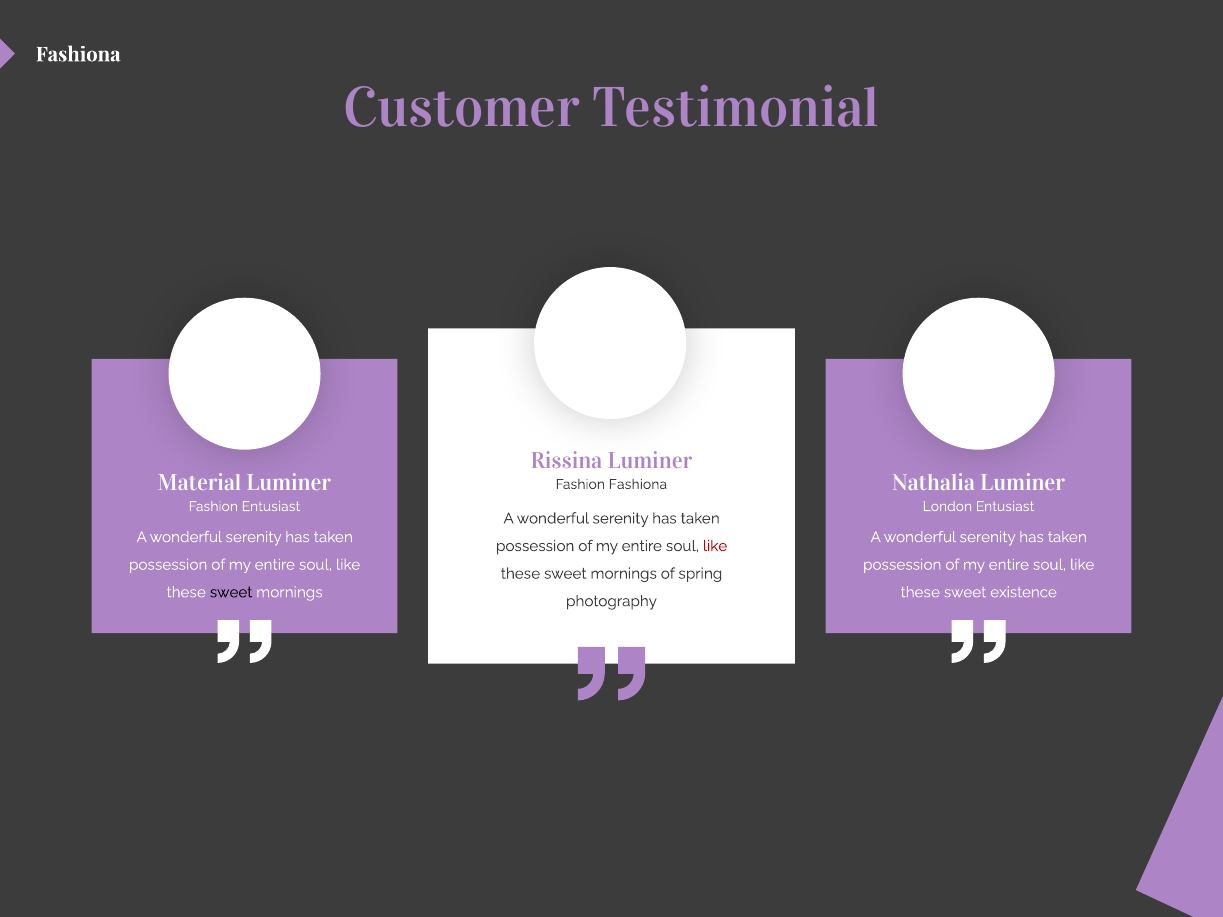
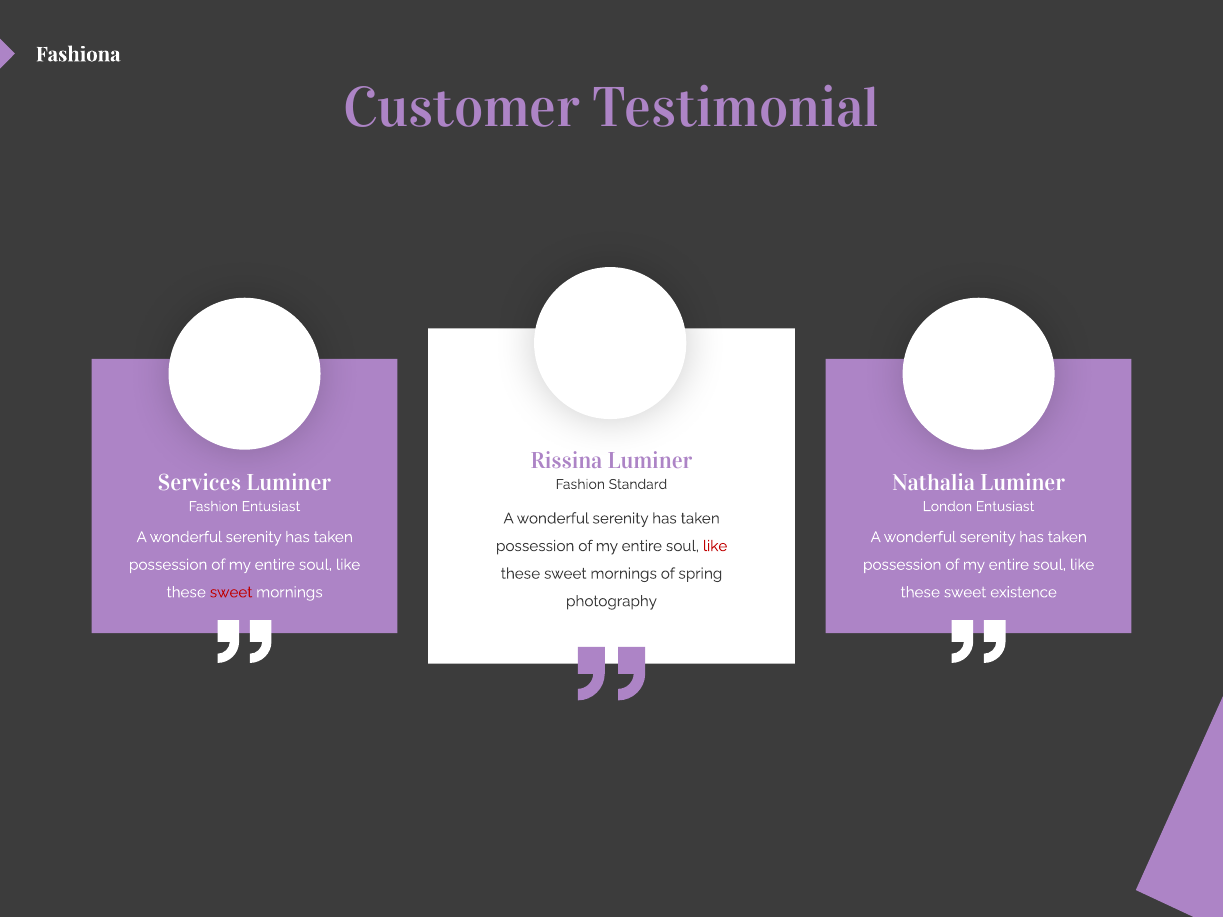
Material: Material -> Services (199, 483)
Fashiona: Fashiona -> Standard (638, 484)
sweet colour: black -> red (231, 592)
